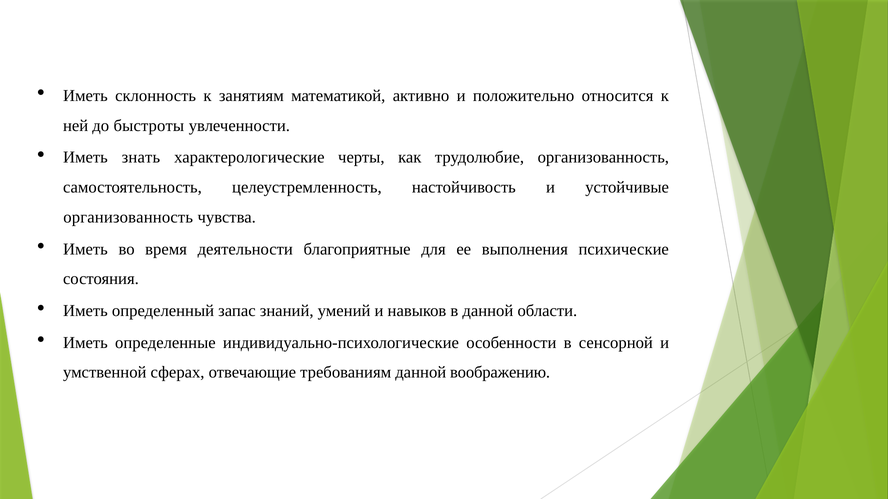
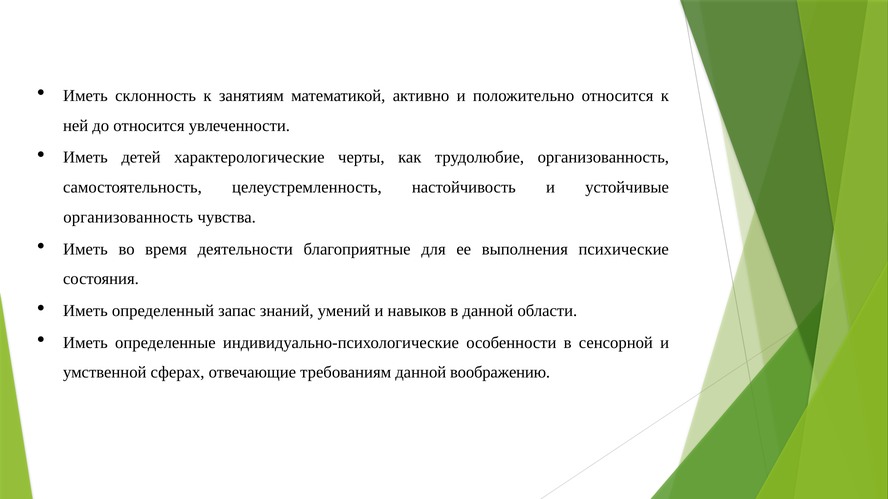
до быстроты: быстроты -> относится (149, 126)
знать: знать -> детей (141, 157)
